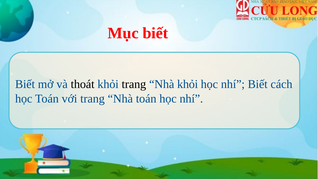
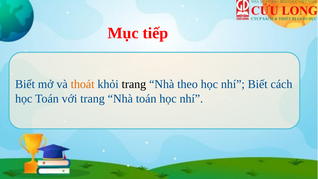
Mục biết: biết -> tiếp (155, 33)
thoát colour: black -> orange (83, 84)
Nhà khỏi: khỏi -> theo (188, 84)
